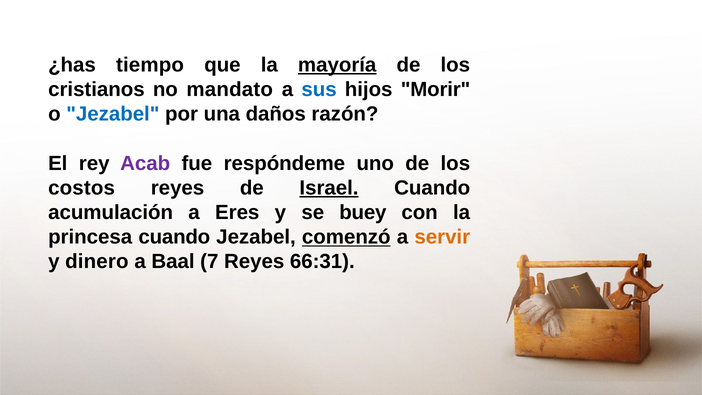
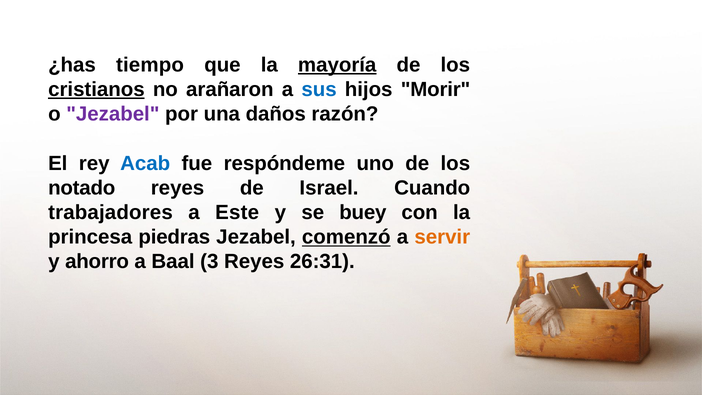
cristianos underline: none -> present (96, 90)
mandato: mandato -> arañaron (230, 90)
Jezabel colour: blue -> purple (113, 114)
Acab colour: purple -> blue (145, 163)
costos: costos -> notado (82, 188)
Israel underline: present -> none (329, 188)
acumulación: acumulación -> trabajadores (110, 212)
Eres: Eres -> Este (237, 212)
princesa cuando: cuando -> piedras (174, 237)
dinero: dinero -> ahorro (97, 262)
7: 7 -> 3 (209, 262)
66:31: 66:31 -> 26:31 (322, 262)
